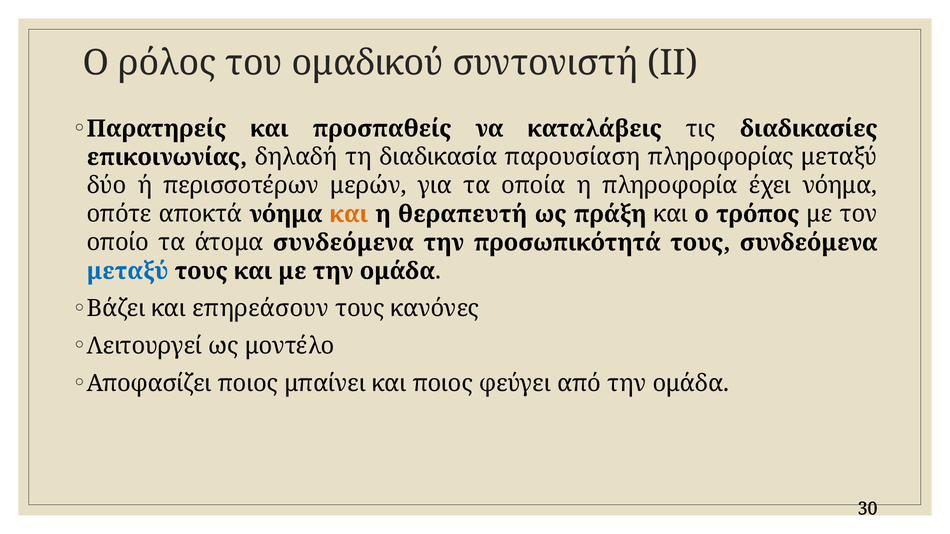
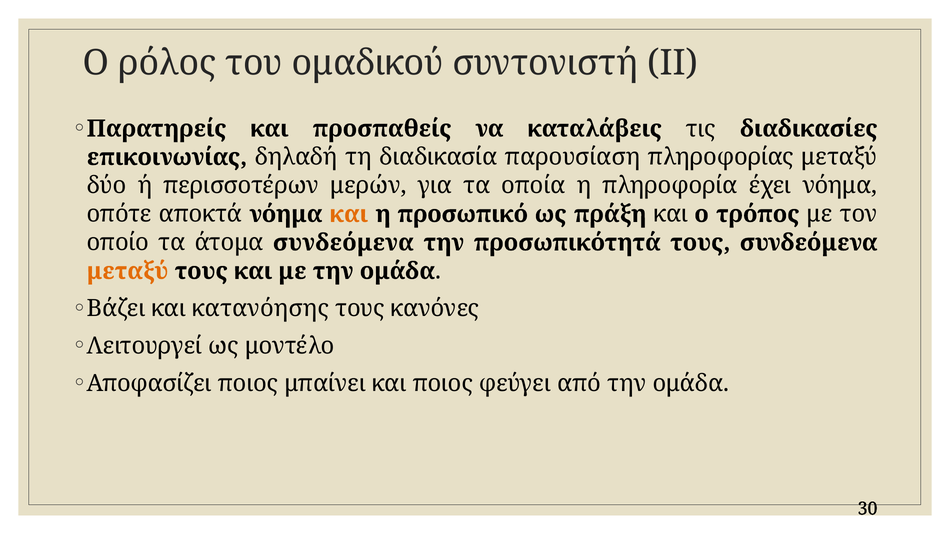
θεραπευτή: θεραπευτή -> προσωπικό (463, 214)
μεταξύ colour: blue -> orange (128, 271)
επηρεάσουν: επηρεάσουν -> κατανόησης (261, 309)
